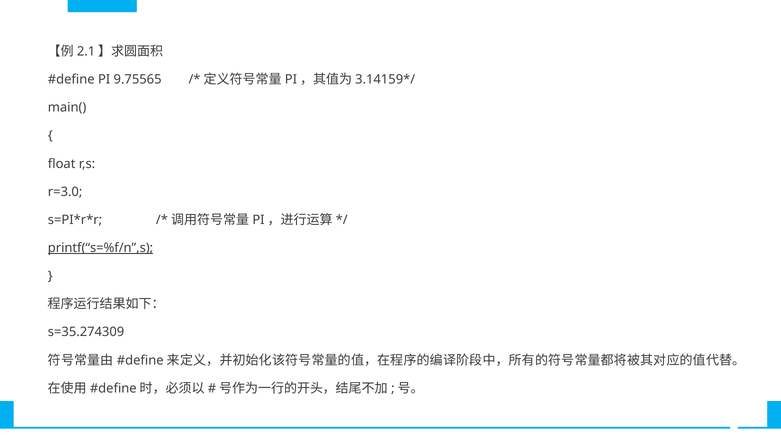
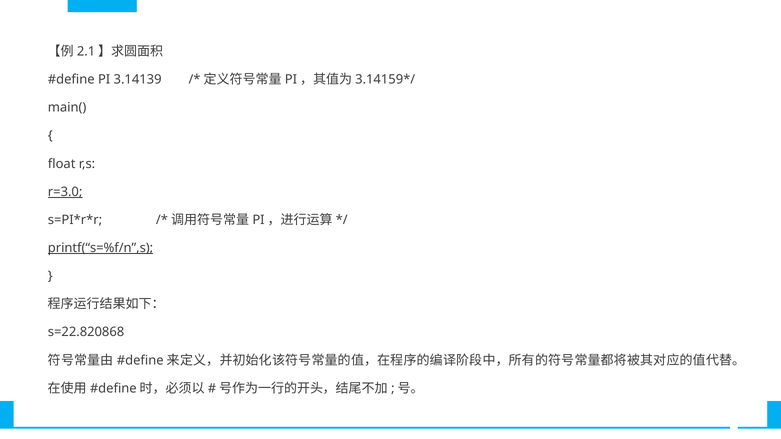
9.75565: 9.75565 -> 3.14139 (138, 80)
r=3.0 underline: none -> present (65, 192)
s=35.274309: s=35.274309 -> s=22.820868 (86, 332)
